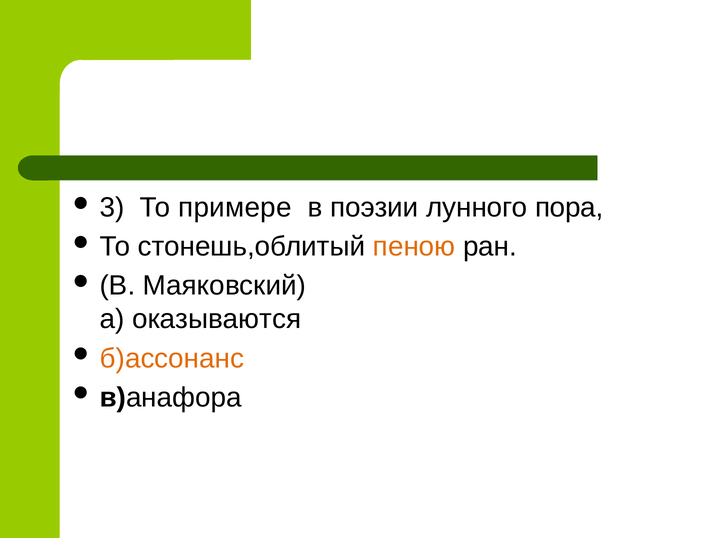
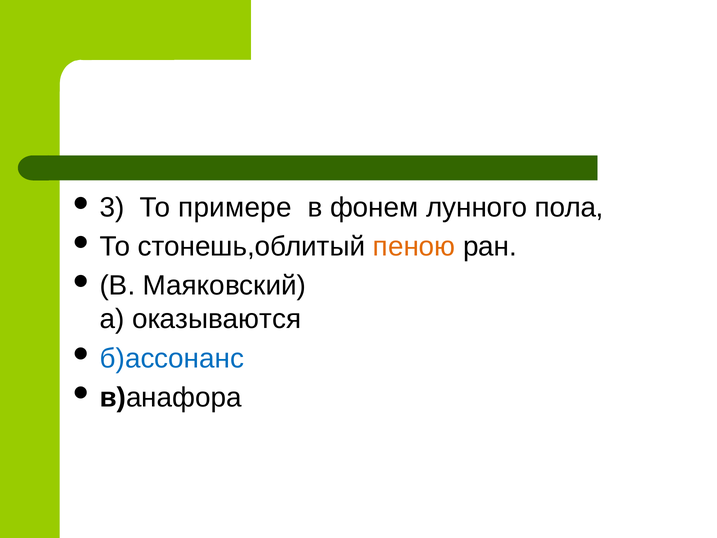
поэзии: поэзии -> фонем (374, 208)
пора: пора -> пола (569, 208)
б)ассонанс colour: orange -> blue (172, 358)
